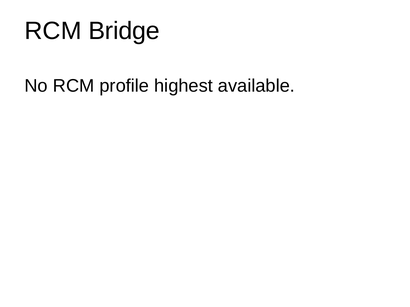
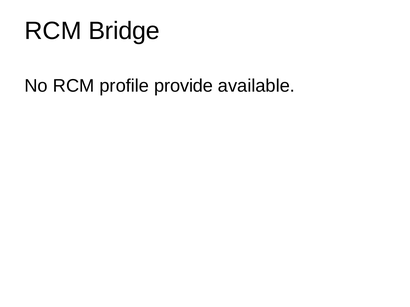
highest: highest -> provide (184, 86)
